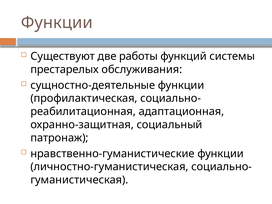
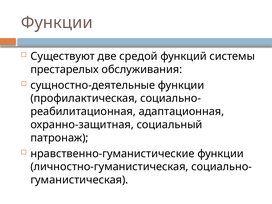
работы: работы -> средой (138, 56)
